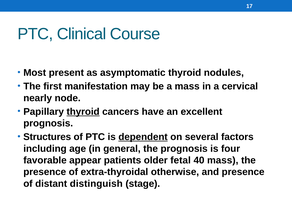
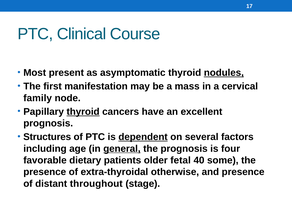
nodules underline: none -> present (224, 73)
nearly: nearly -> family (38, 98)
general underline: none -> present (122, 149)
appear: appear -> dietary (85, 160)
40 mass: mass -> some (223, 160)
distinguish: distinguish -> throughout (96, 184)
